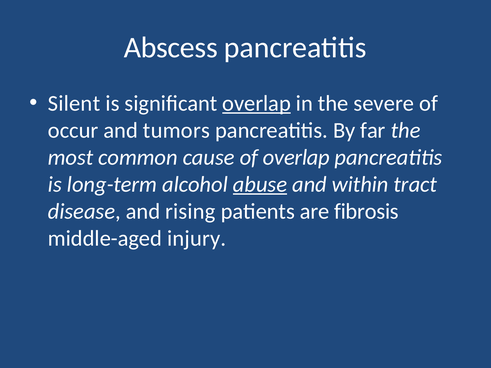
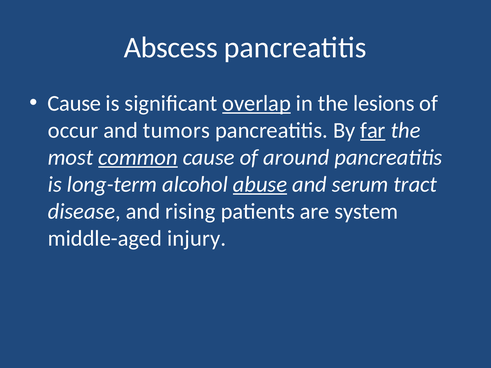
Silent: Silent -> Cause (74, 103)
severe: severe -> lesions (384, 103)
far underline: none -> present (373, 130)
common underline: none -> present (138, 157)
of overlap: overlap -> around (296, 157)
within: within -> serum (360, 184)
fibrosis: fibrosis -> system (366, 211)
